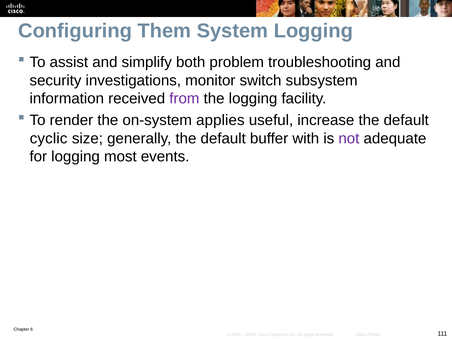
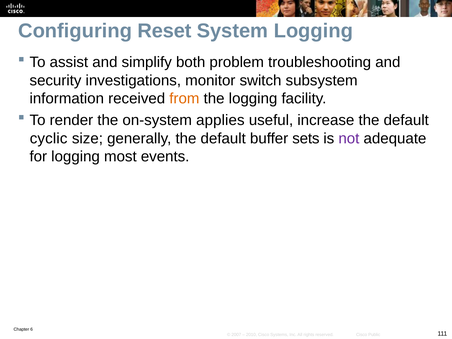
Them: Them -> Reset (164, 31)
from colour: purple -> orange (184, 99)
with: with -> sets (306, 138)
